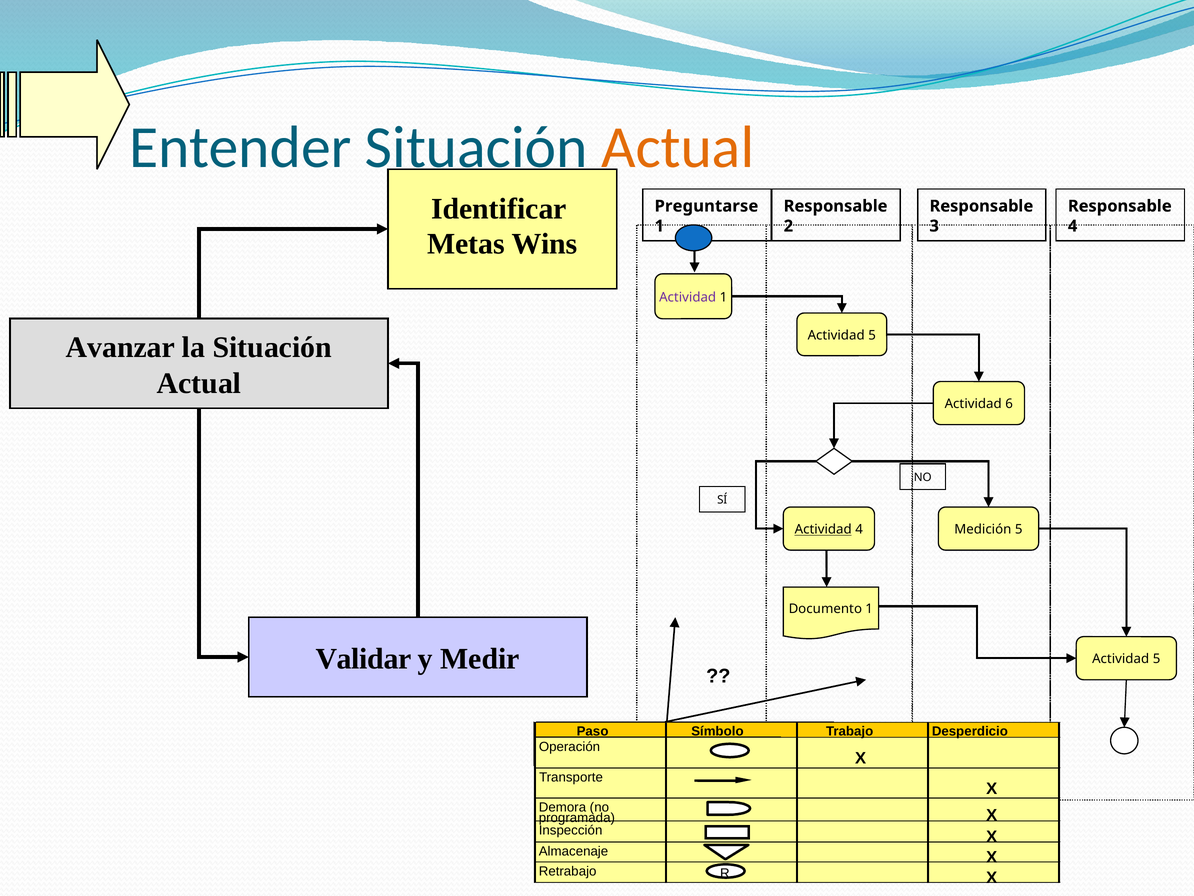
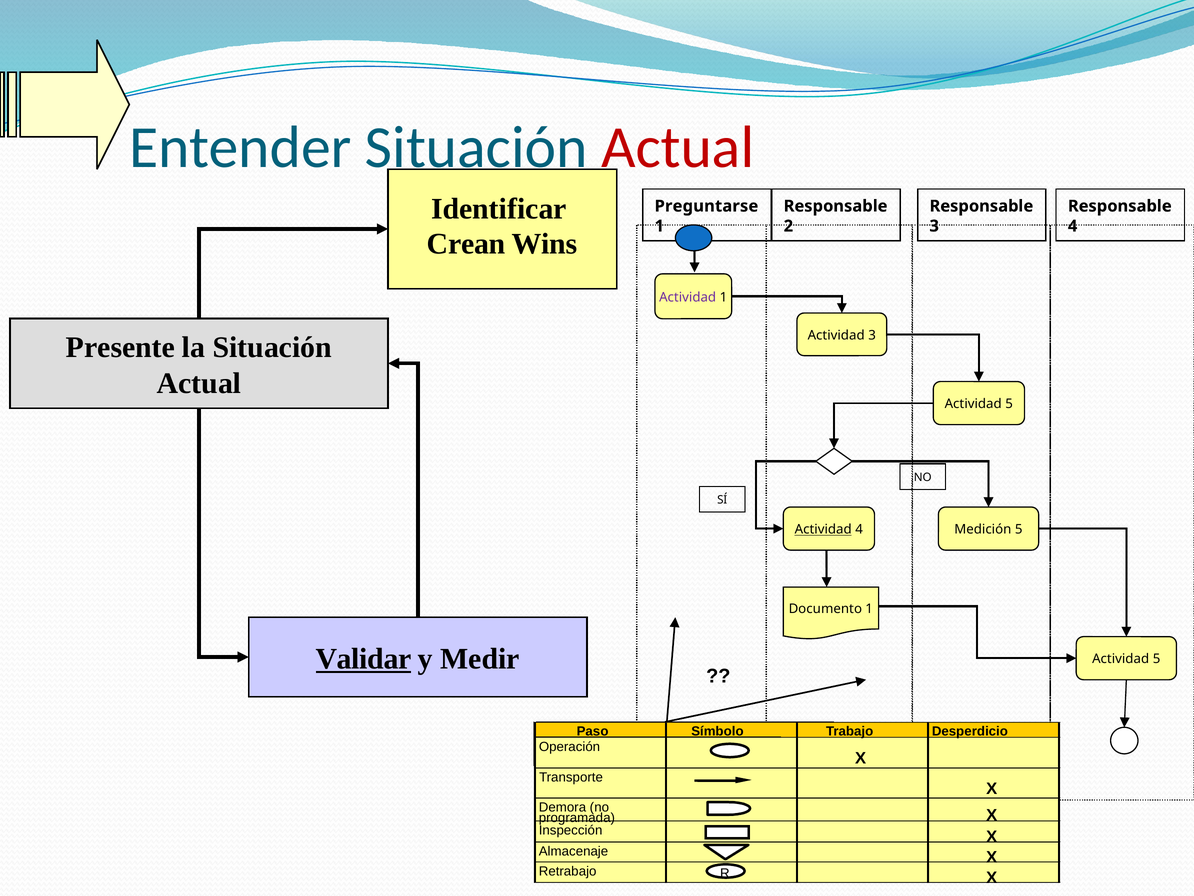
Actual colour: orange -> red (678, 147)
Metas: Metas -> Crean (466, 244)
5: 5 -> 3 (872, 335)
Avanzar: Avanzar -> Presente (120, 347)
6: 6 -> 5 (1009, 404)
Validar underline: none -> present (364, 659)
